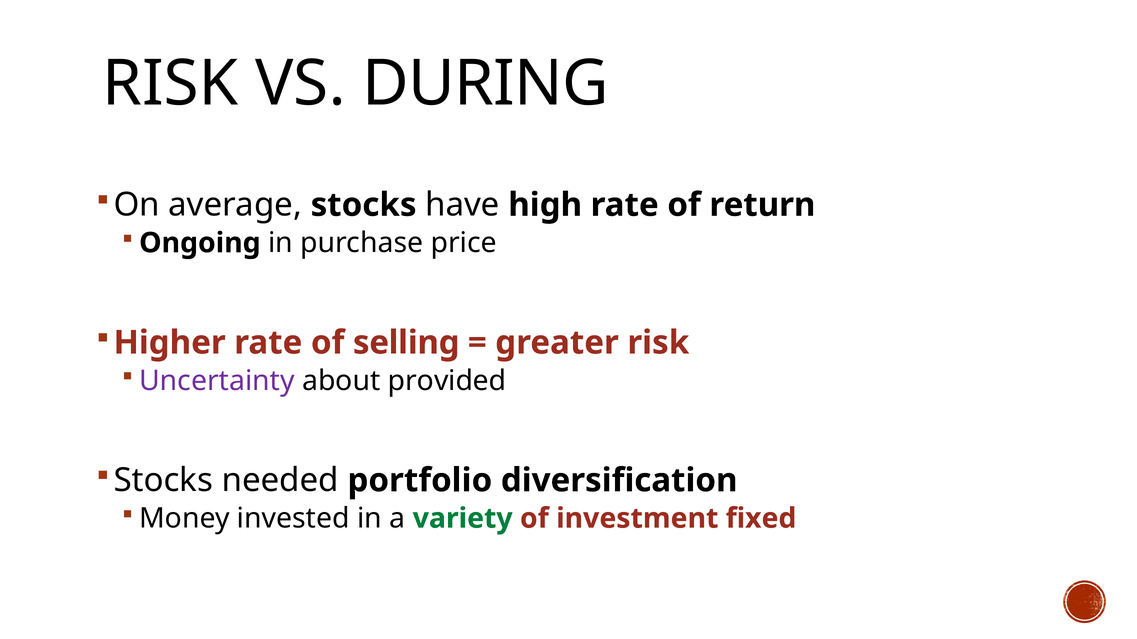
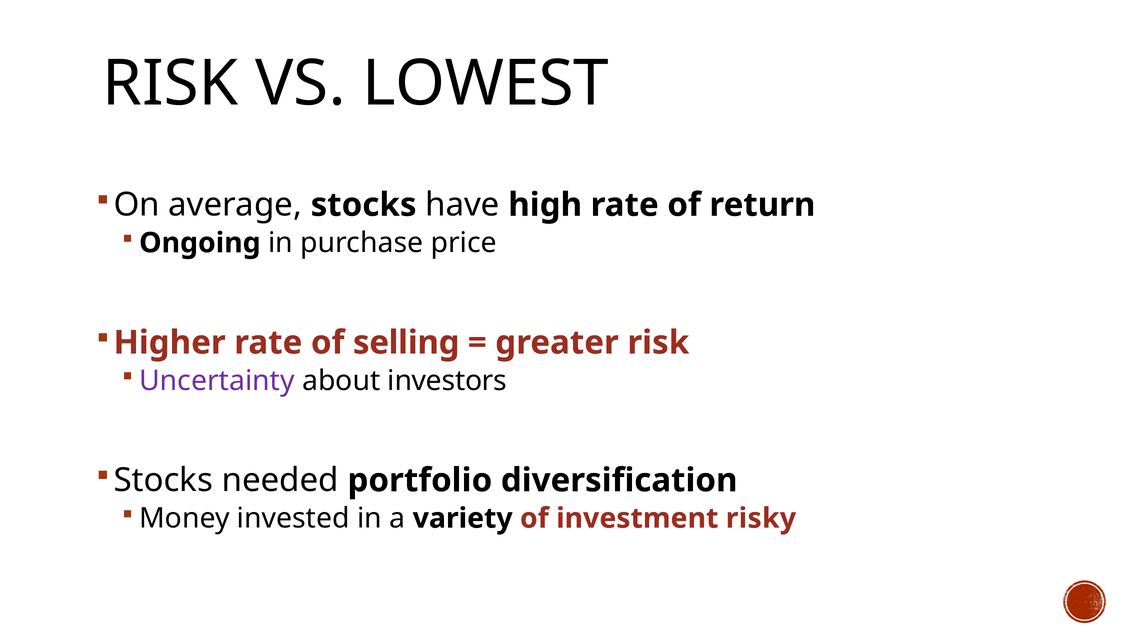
DURING: DURING -> LOWEST (486, 84)
provided: provided -> investors (447, 381)
variety colour: green -> black (463, 519)
fixed: fixed -> risky (761, 519)
